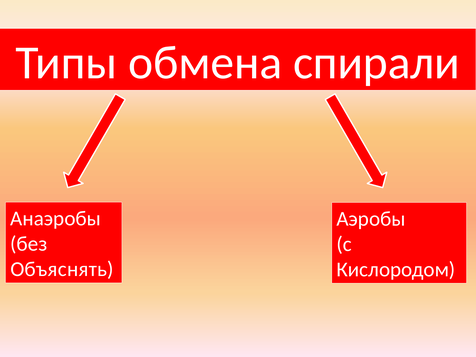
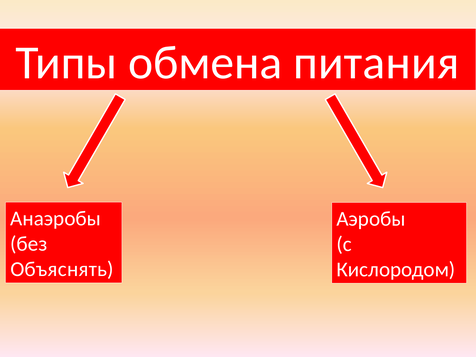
спирали: спирали -> питания (376, 63)
